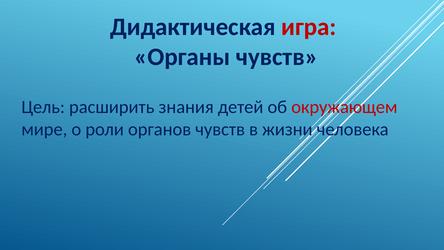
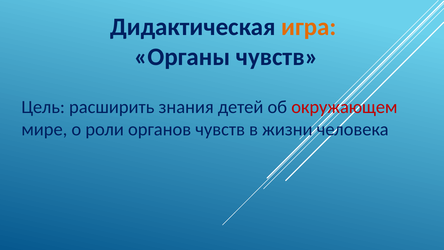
игра colour: red -> orange (309, 27)
